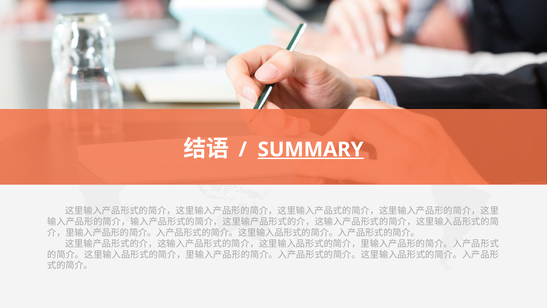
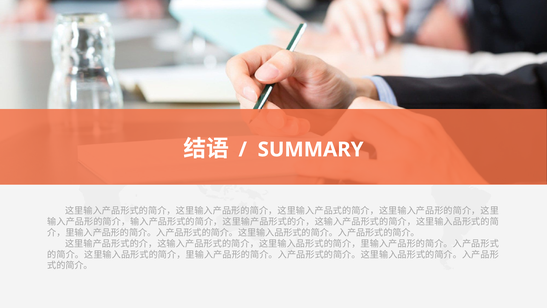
SUMMARY underline: present -> none (311, 149)
